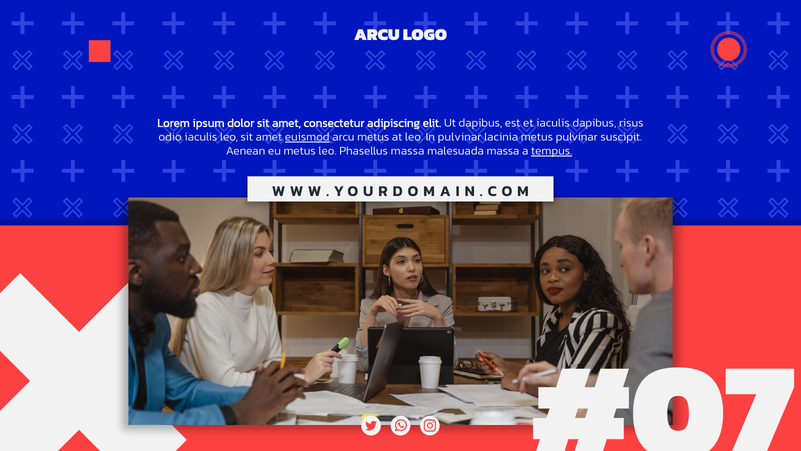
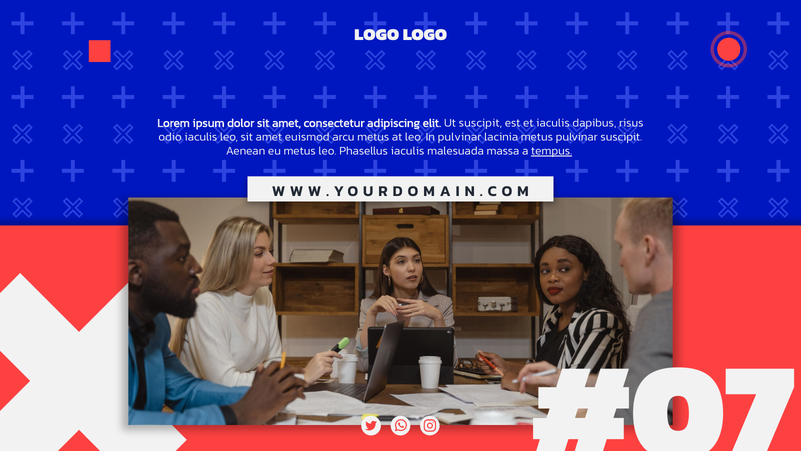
ARCU: ARCU -> LOGO (377, 35)
Ut dapibus: dapibus -> suscipit (480, 123)
euismod underline: present -> none (307, 137)
Phasellus massa: massa -> iaculis (408, 151)
